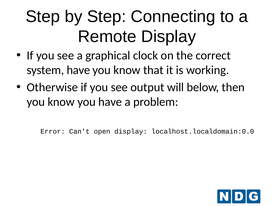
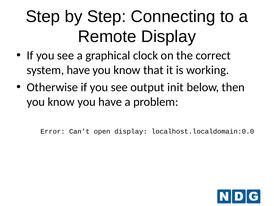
will: will -> init (175, 87)
